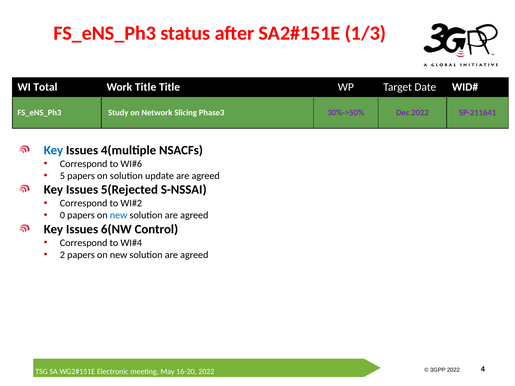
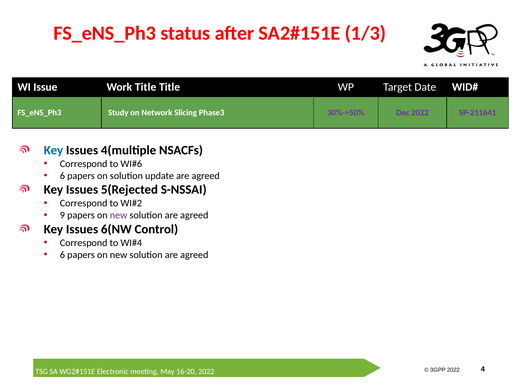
Total: Total -> Issue (45, 87)
5: 5 -> 6 (62, 176)
0: 0 -> 9 (62, 215)
new colour: blue -> purple (119, 215)
2: 2 -> 6 (62, 255)
